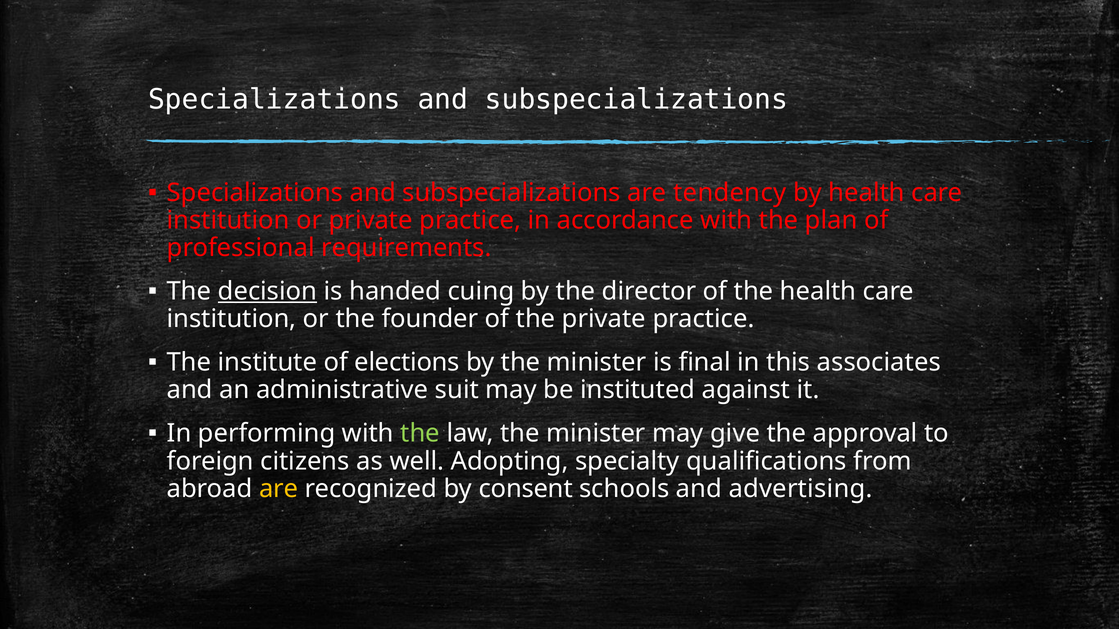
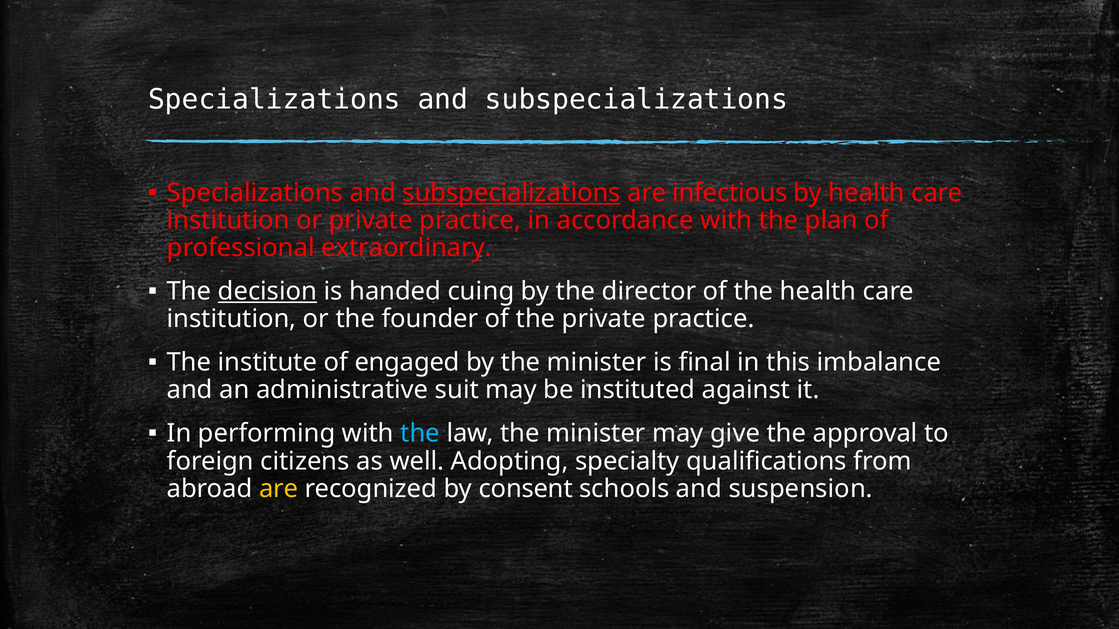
subspecializations underline: none -> present (512, 193)
tendency: tendency -> infectious (730, 193)
requirements: requirements -> extraordinary (406, 248)
elections: elections -> engaged (407, 363)
associates: associates -> imbalance (879, 363)
the colour: light green -> light blue (420, 434)
advertising: advertising -> suspension (801, 489)
